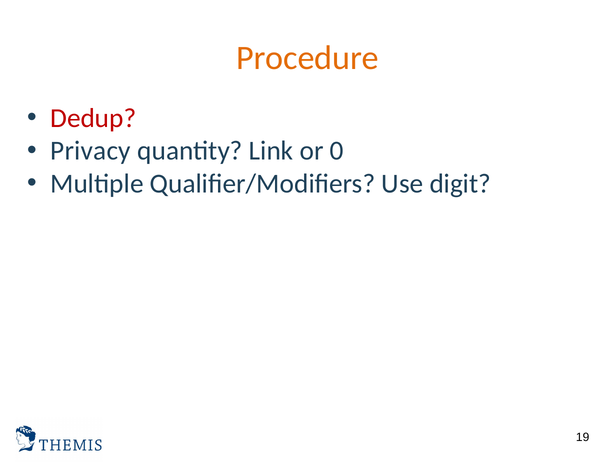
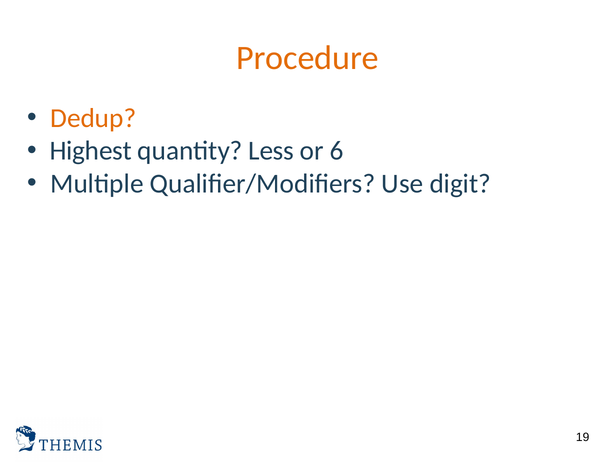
Dedup colour: red -> orange (93, 118)
Privacy: Privacy -> Highest (91, 151)
Link: Link -> Less (271, 151)
0: 0 -> 6 (337, 151)
